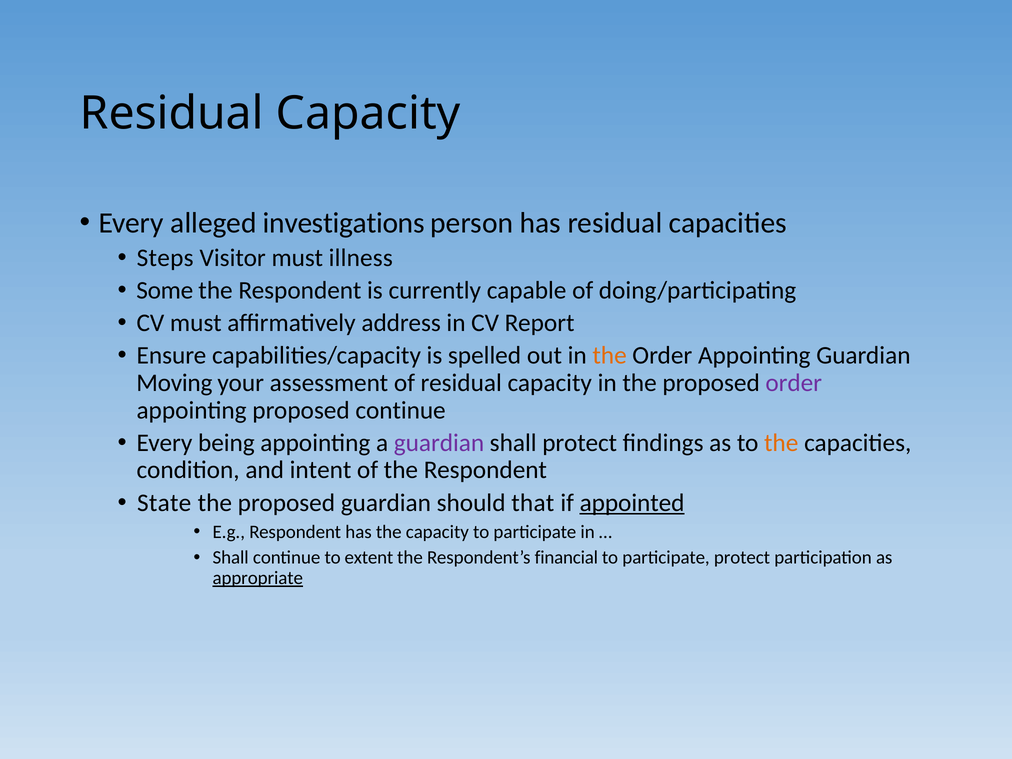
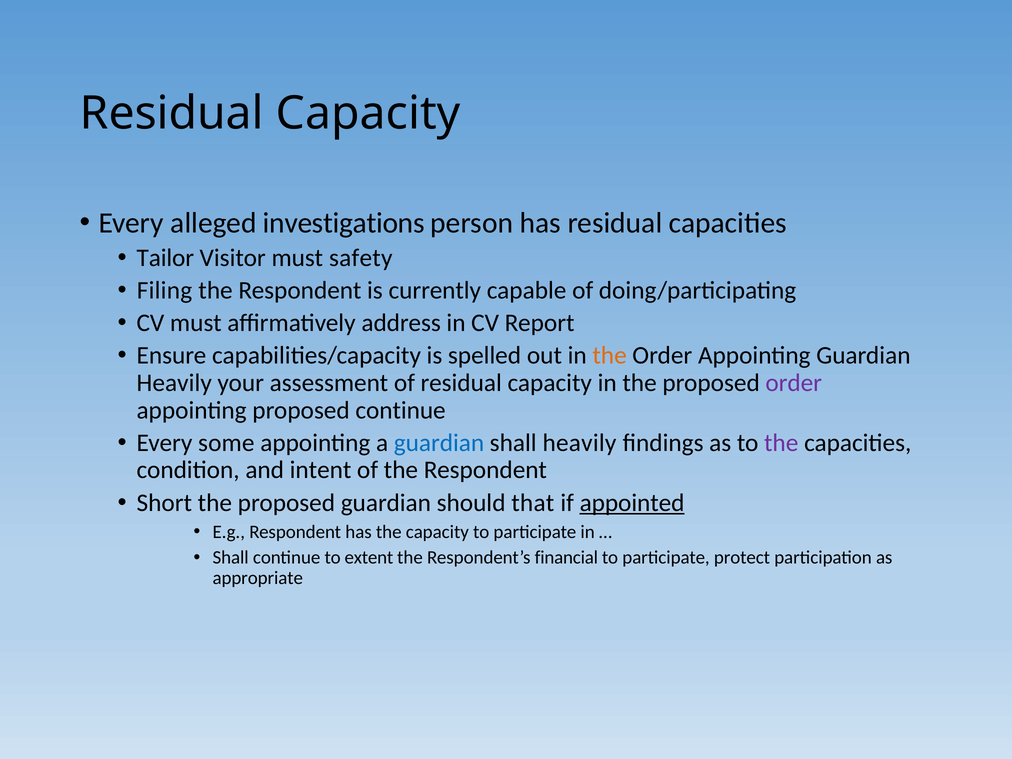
Steps: Steps -> Tailor (165, 258)
illness: illness -> safety (361, 258)
Some: Some -> Filing (165, 290)
Moving: Moving -> Heavily (174, 383)
being: being -> some (226, 443)
guardian colour: purple -> blue (439, 443)
shall protect: protect -> heavily (579, 443)
the colour: orange -> purple (781, 443)
State: State -> Short (164, 503)
appropriate underline: present -> none (258, 578)
